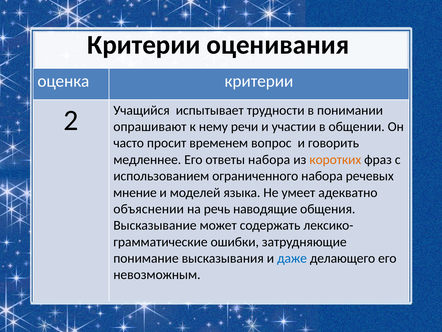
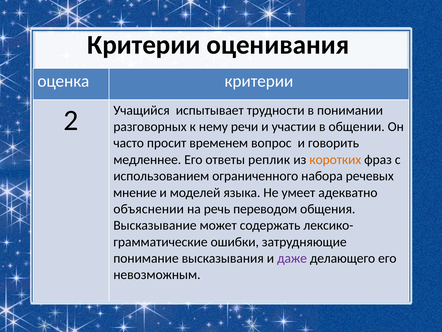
опрашивают: опрашивают -> разговорных (150, 127)
ответы набора: набора -> реплик (269, 159)
наводящие: наводящие -> переводом (265, 209)
даже colour: blue -> purple (292, 258)
